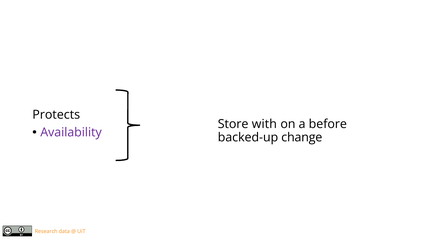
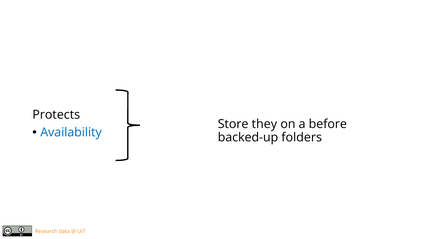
with: with -> they (264, 124)
Availability colour: purple -> blue (71, 132)
change: change -> folders (302, 137)
